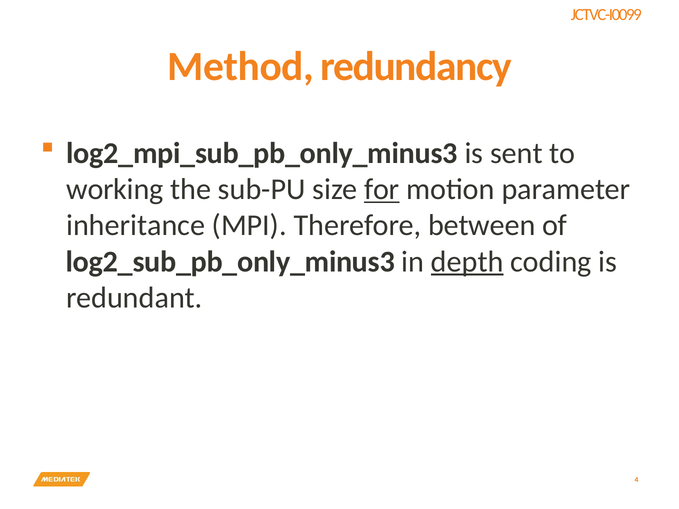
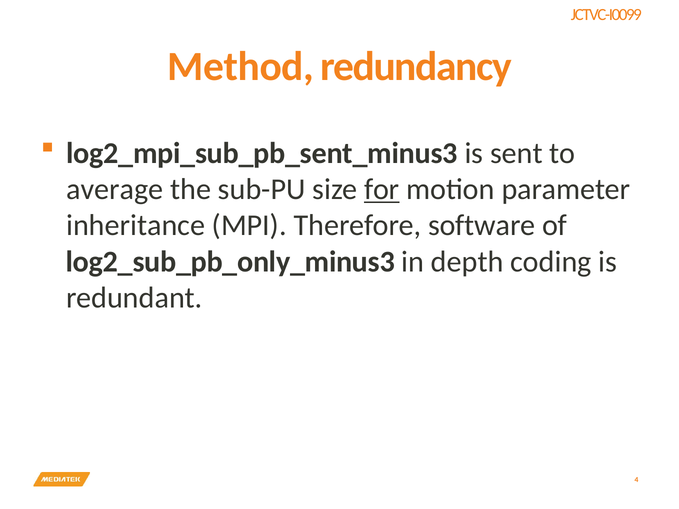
log2_mpi_sub_pb_only_minus3: log2_mpi_sub_pb_only_minus3 -> log2_mpi_sub_pb_sent_minus3 (262, 153)
working: working -> average (115, 189)
between: between -> software (482, 226)
depth underline: present -> none (467, 262)
